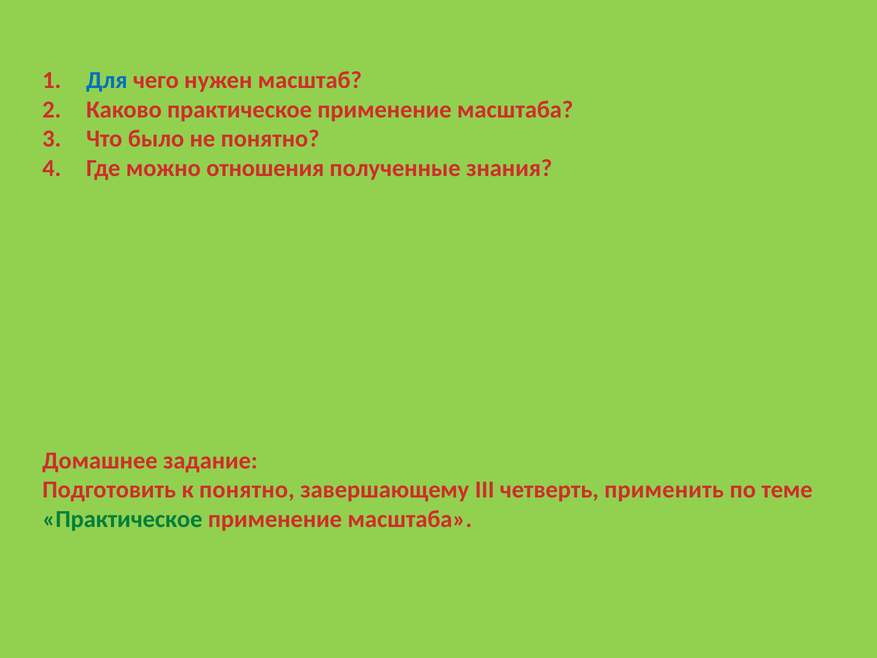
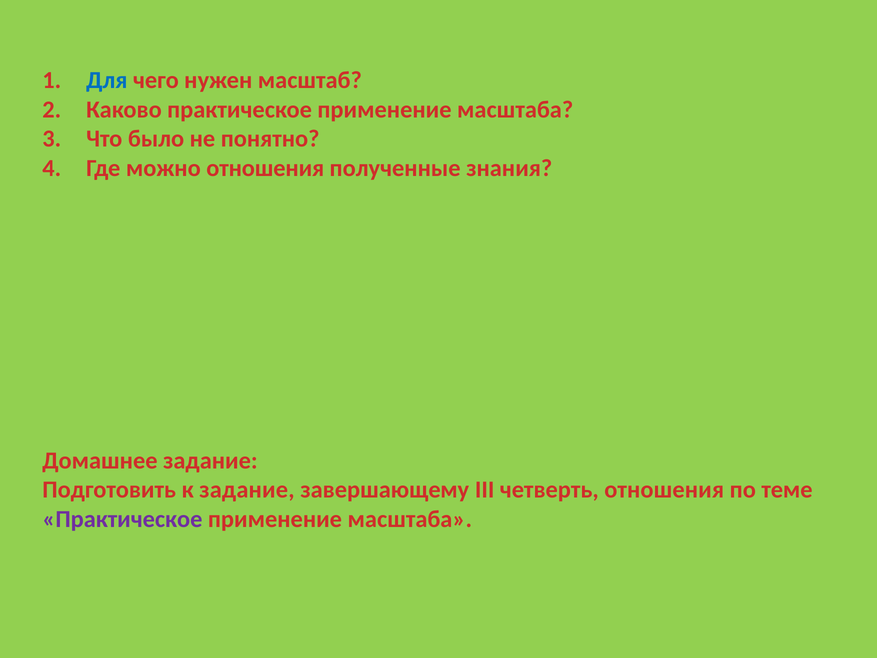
к понятно: понятно -> задание (247, 490)
четверть применить: применить -> отношения (664, 490)
Практическое colour: green -> purple (122, 519)
